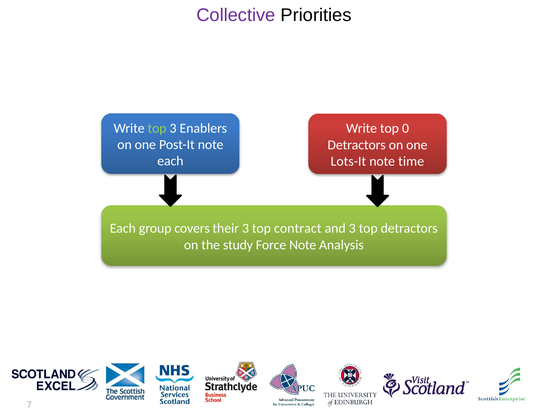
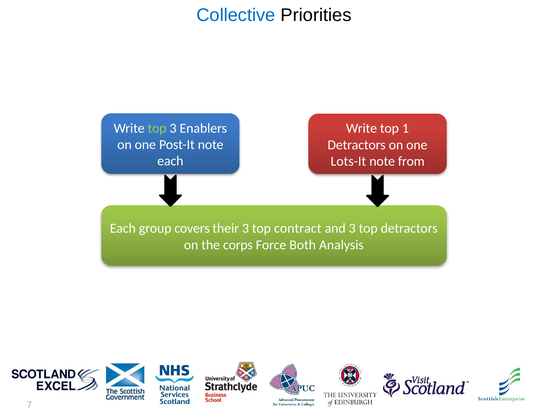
Collective colour: purple -> blue (236, 15)
0: 0 -> 1 (405, 128)
time: time -> from (411, 161)
study: study -> corps (238, 245)
Force Note: Note -> Both (303, 245)
